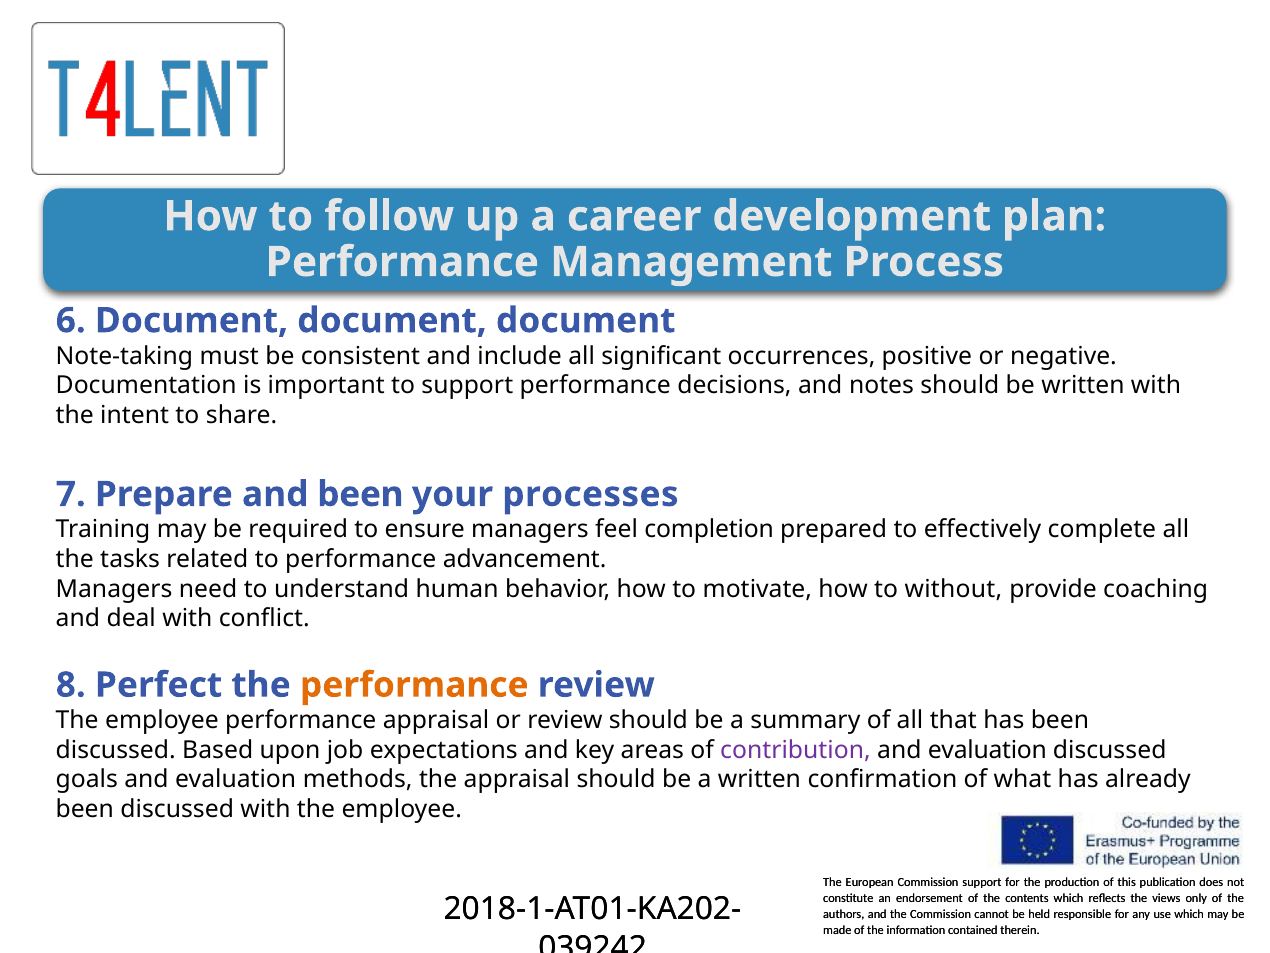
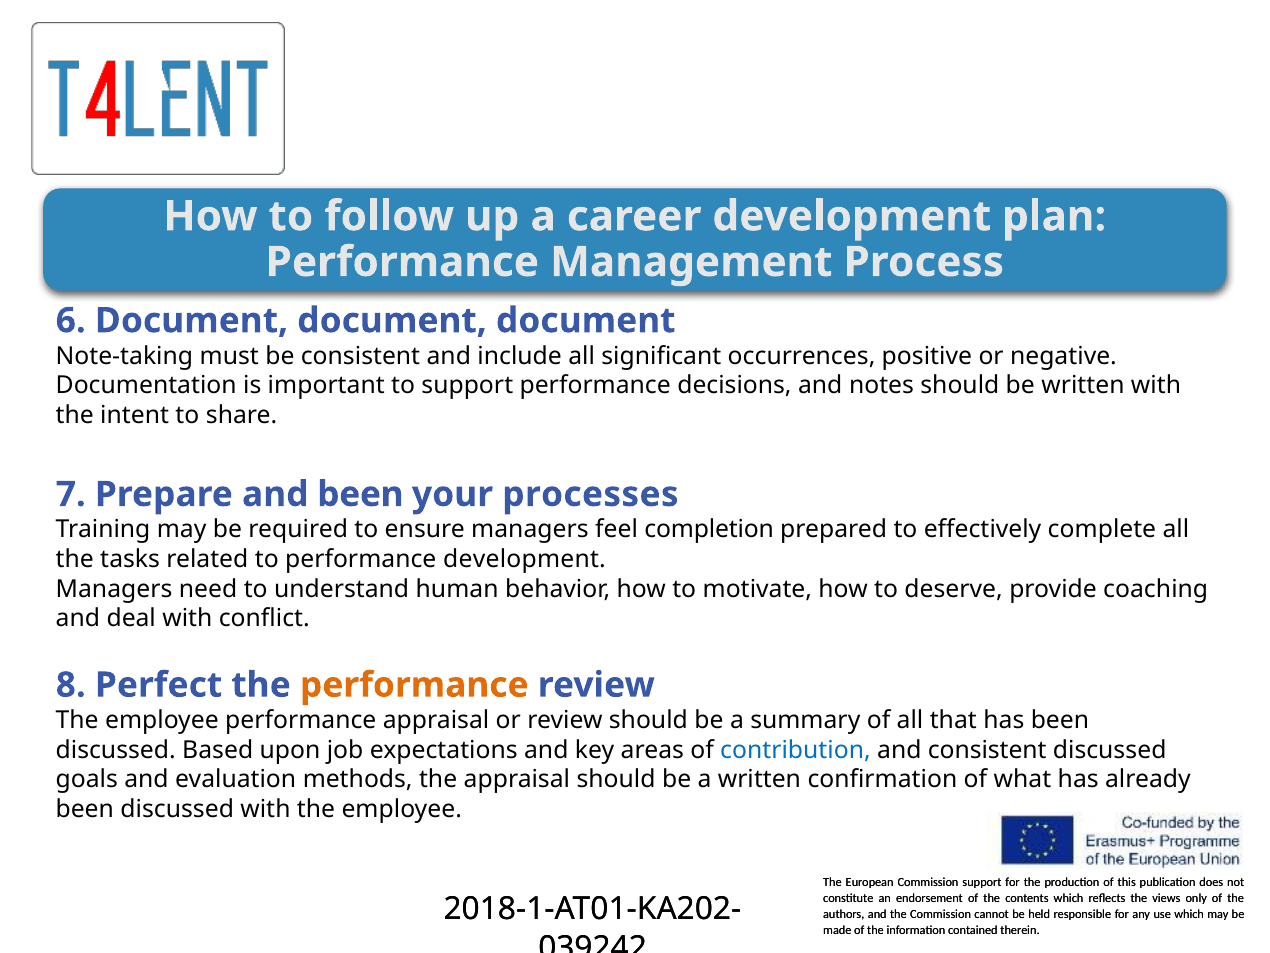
performance advancement: advancement -> development (525, 559)
without: without -> deserve (954, 589)
contribution colour: purple -> blue (795, 750)
evaluation: evaluation -> consistent (987, 750)
